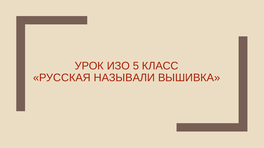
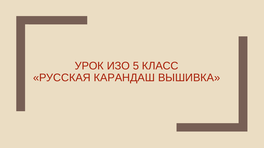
НАЗЫВАЛИ: НАЗЫВАЛИ -> КАРАНДАШ (124, 78)
